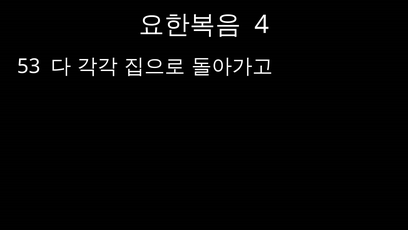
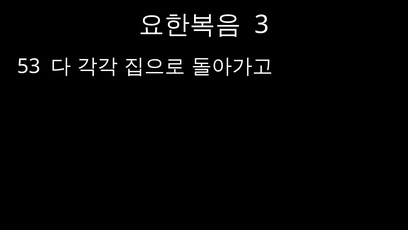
4: 4 -> 3 (262, 25)
